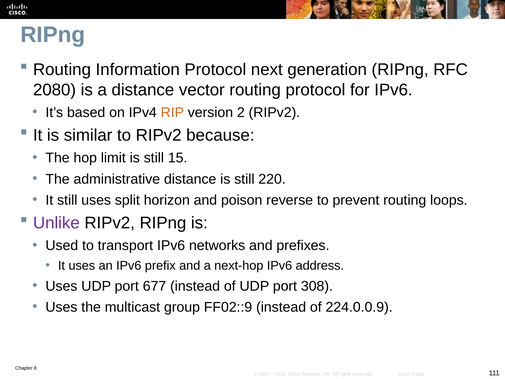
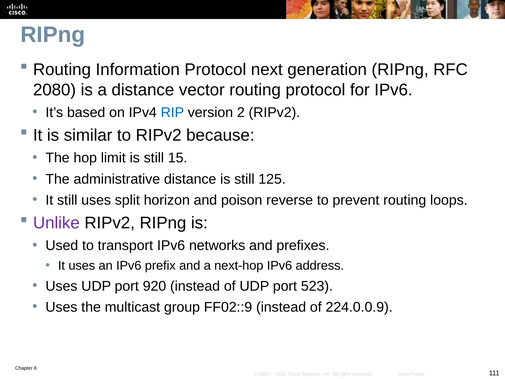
RIP colour: orange -> blue (172, 112)
220: 220 -> 125 (272, 179)
677: 677 -> 920 (154, 286)
308: 308 -> 523 (317, 286)
